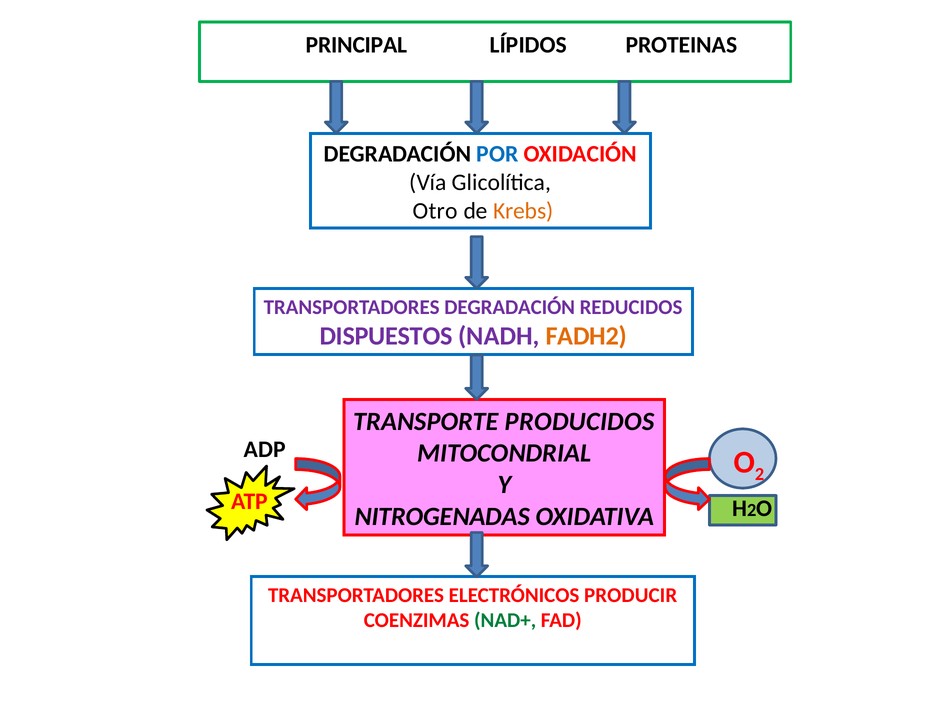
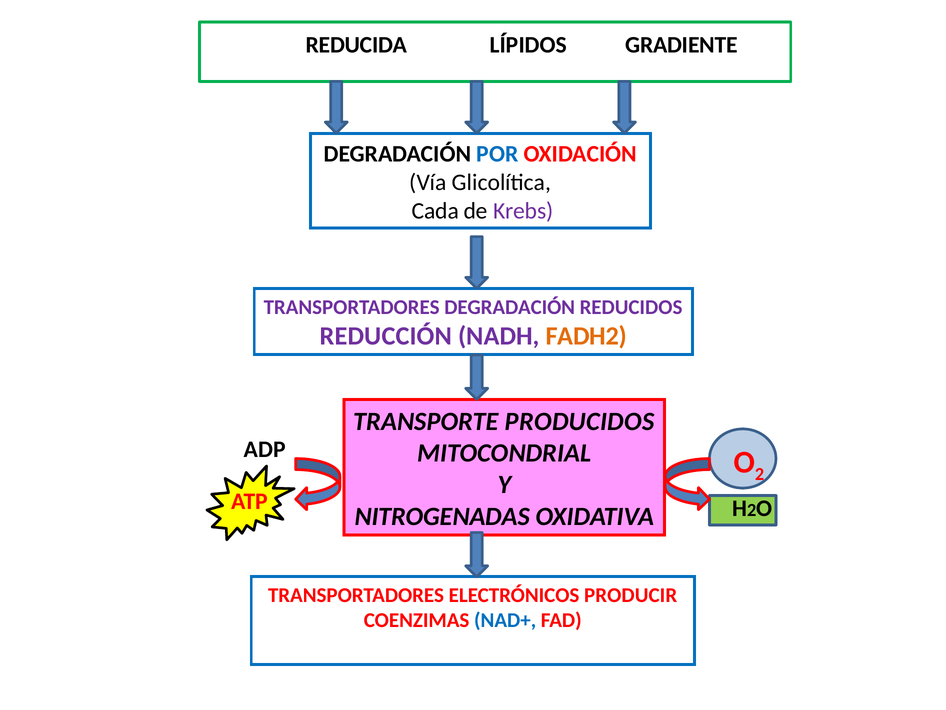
PRINCIPAL: PRINCIPAL -> REDUCIDA (356, 45)
PROTEINAS: PROTEINAS -> GRADIENTE (681, 45)
Otro: Otro -> Cada (435, 211)
Krebs colour: orange -> purple (523, 211)
DISPUESTOS: DISPUESTOS -> REDUCCIÓN (386, 336)
NAD+ colour: green -> blue (505, 620)
